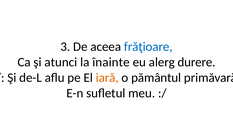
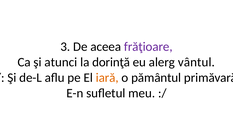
frăţioare colour: blue -> purple (148, 47)
înainte: înainte -> dorinţă (111, 62)
durere: durere -> vântul (196, 62)
